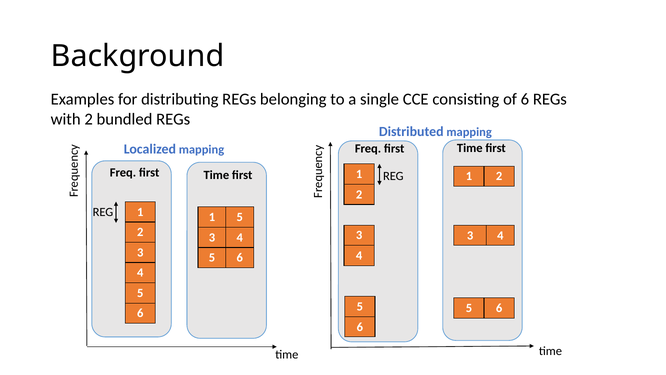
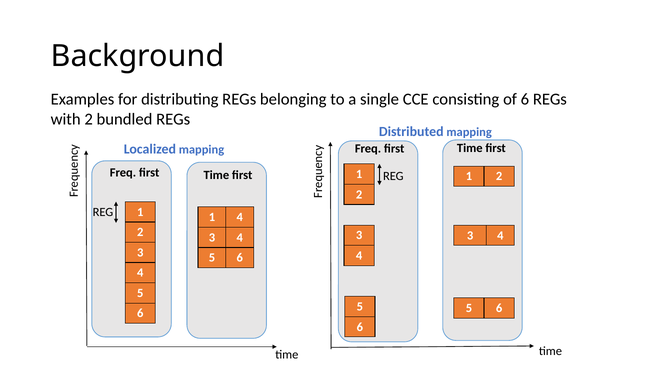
1 5: 5 -> 4 (240, 217)
